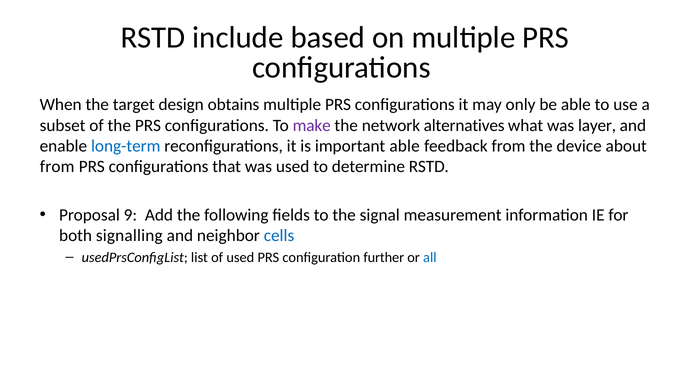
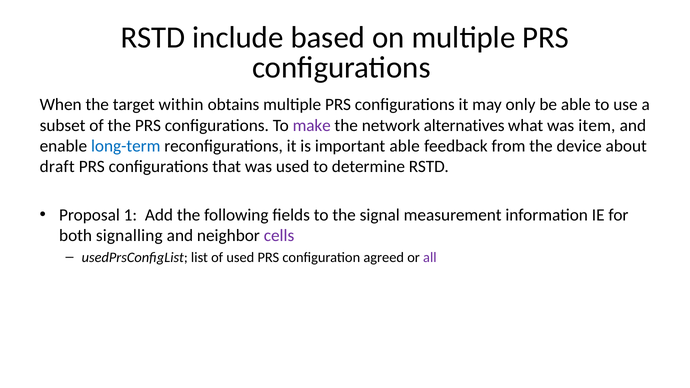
design: design -> within (181, 105)
layer: layer -> item (597, 125)
from: from -> draft (57, 167)
9: 9 -> 1 (130, 215)
cells colour: blue -> purple (279, 236)
further: further -> agreed (384, 257)
all colour: blue -> purple (430, 257)
